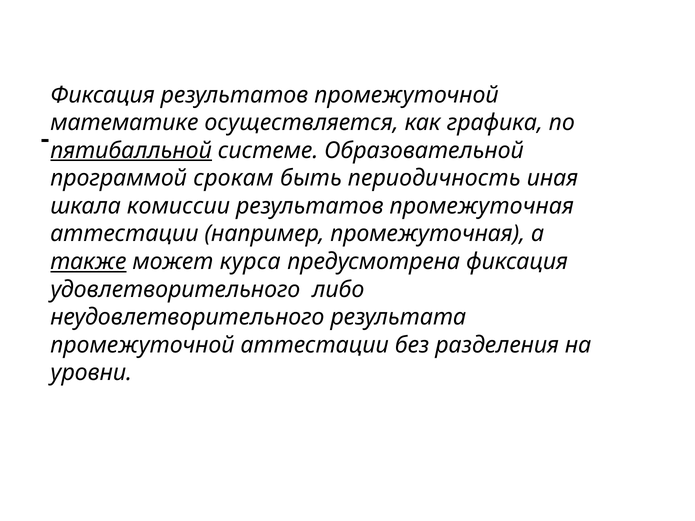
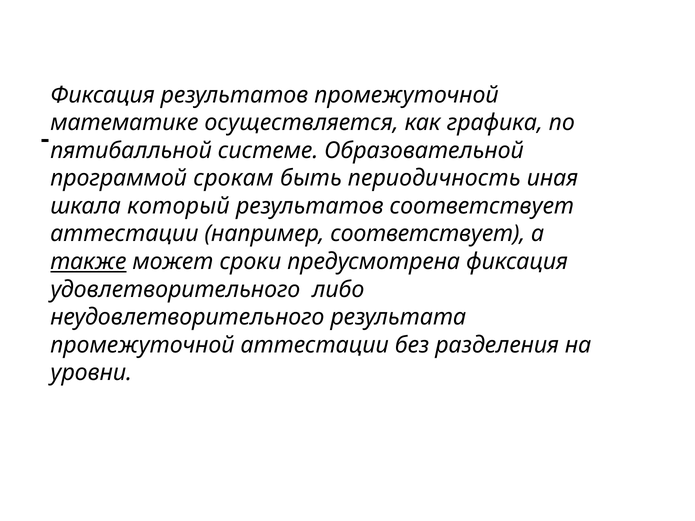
пятибалльной underline: present -> none (131, 151)
комиссии: комиссии -> который (178, 206)
результатов промежуточная: промежуточная -> соответствует (482, 206)
например промежуточная: промежуточная -> соответствует (428, 234)
курса: курса -> сроки (250, 262)
